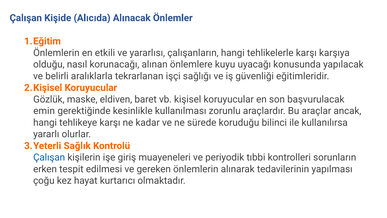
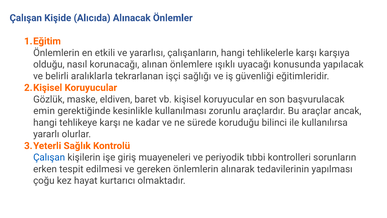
kuyu: kuyu -> ışıklı (225, 64)
